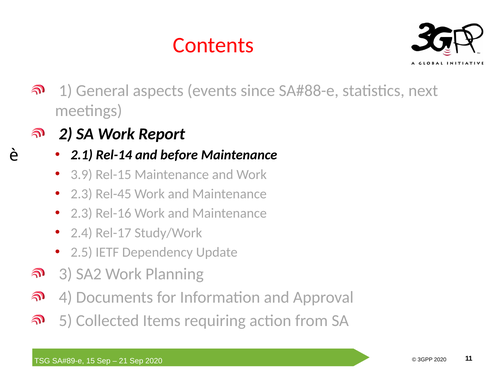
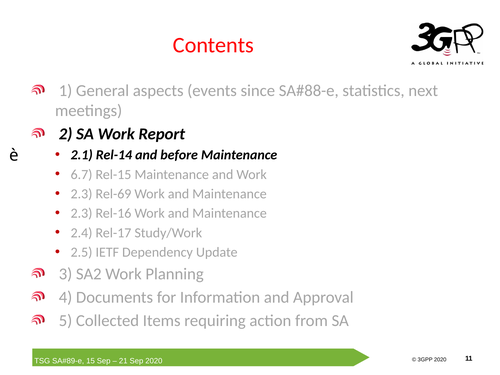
3.9: 3.9 -> 6.7 (82, 174)
Rel-45: Rel-45 -> Rel-69 (113, 194)
